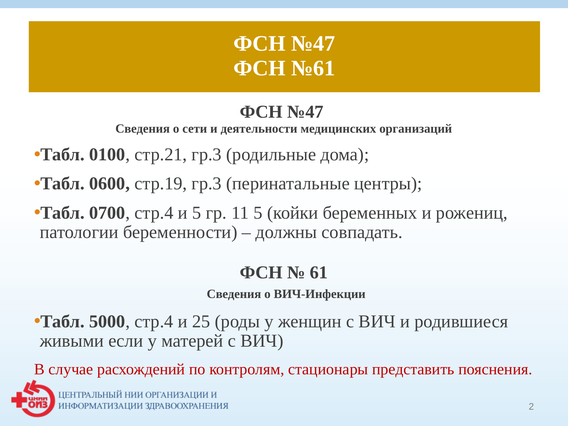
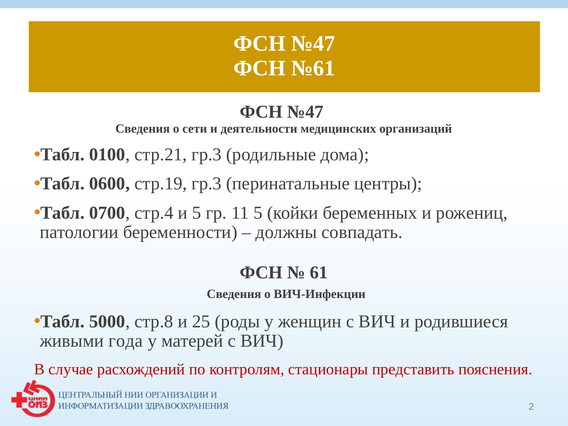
5000 стр.4: стр.4 -> стр.8 (154, 321)
если: если -> года (126, 341)
